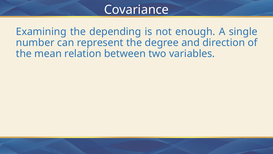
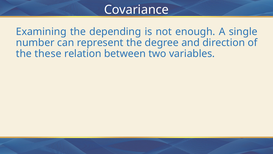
mean: mean -> these (48, 54)
